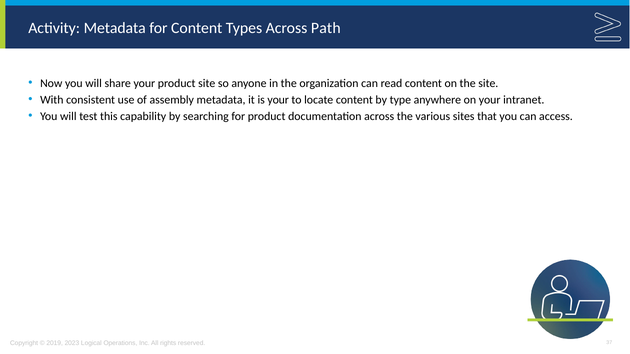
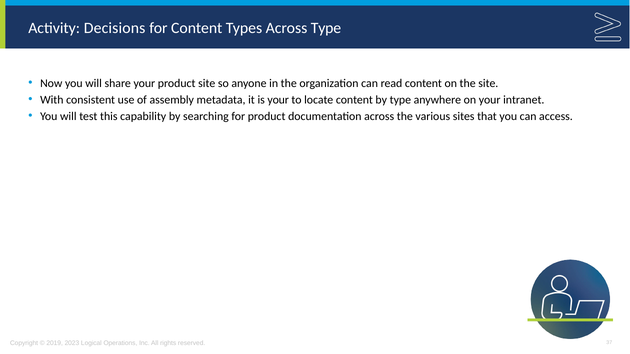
Activity Metadata: Metadata -> Decisions (115, 28)
Across Path: Path -> Type (326, 28)
